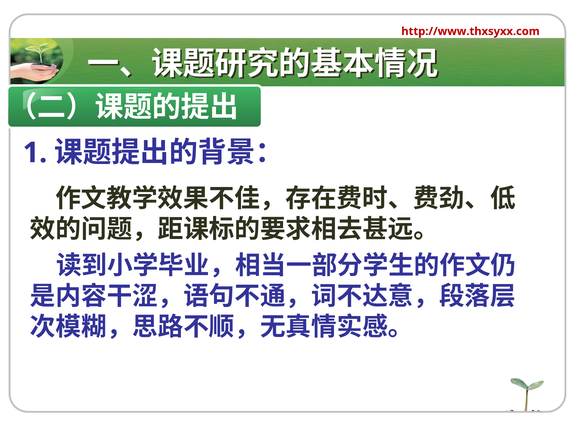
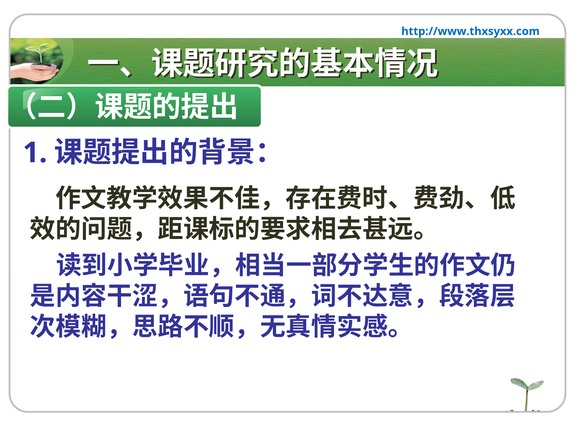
http://www.thxsyxx.com colour: red -> blue (470, 31)
